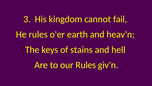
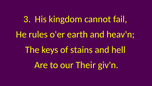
our Rules: Rules -> Their (86, 65)
